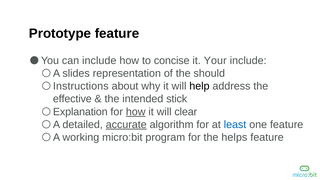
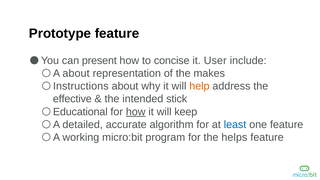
can include: include -> present (99, 61)
Your: Your -> User (215, 61)
A slides: slides -> about (76, 73)
should: should -> makes (209, 73)
help colour: black -> orange (199, 86)
Explanation: Explanation -> Educational (80, 112)
clear: clear -> keep (186, 112)
accurate underline: present -> none (126, 125)
